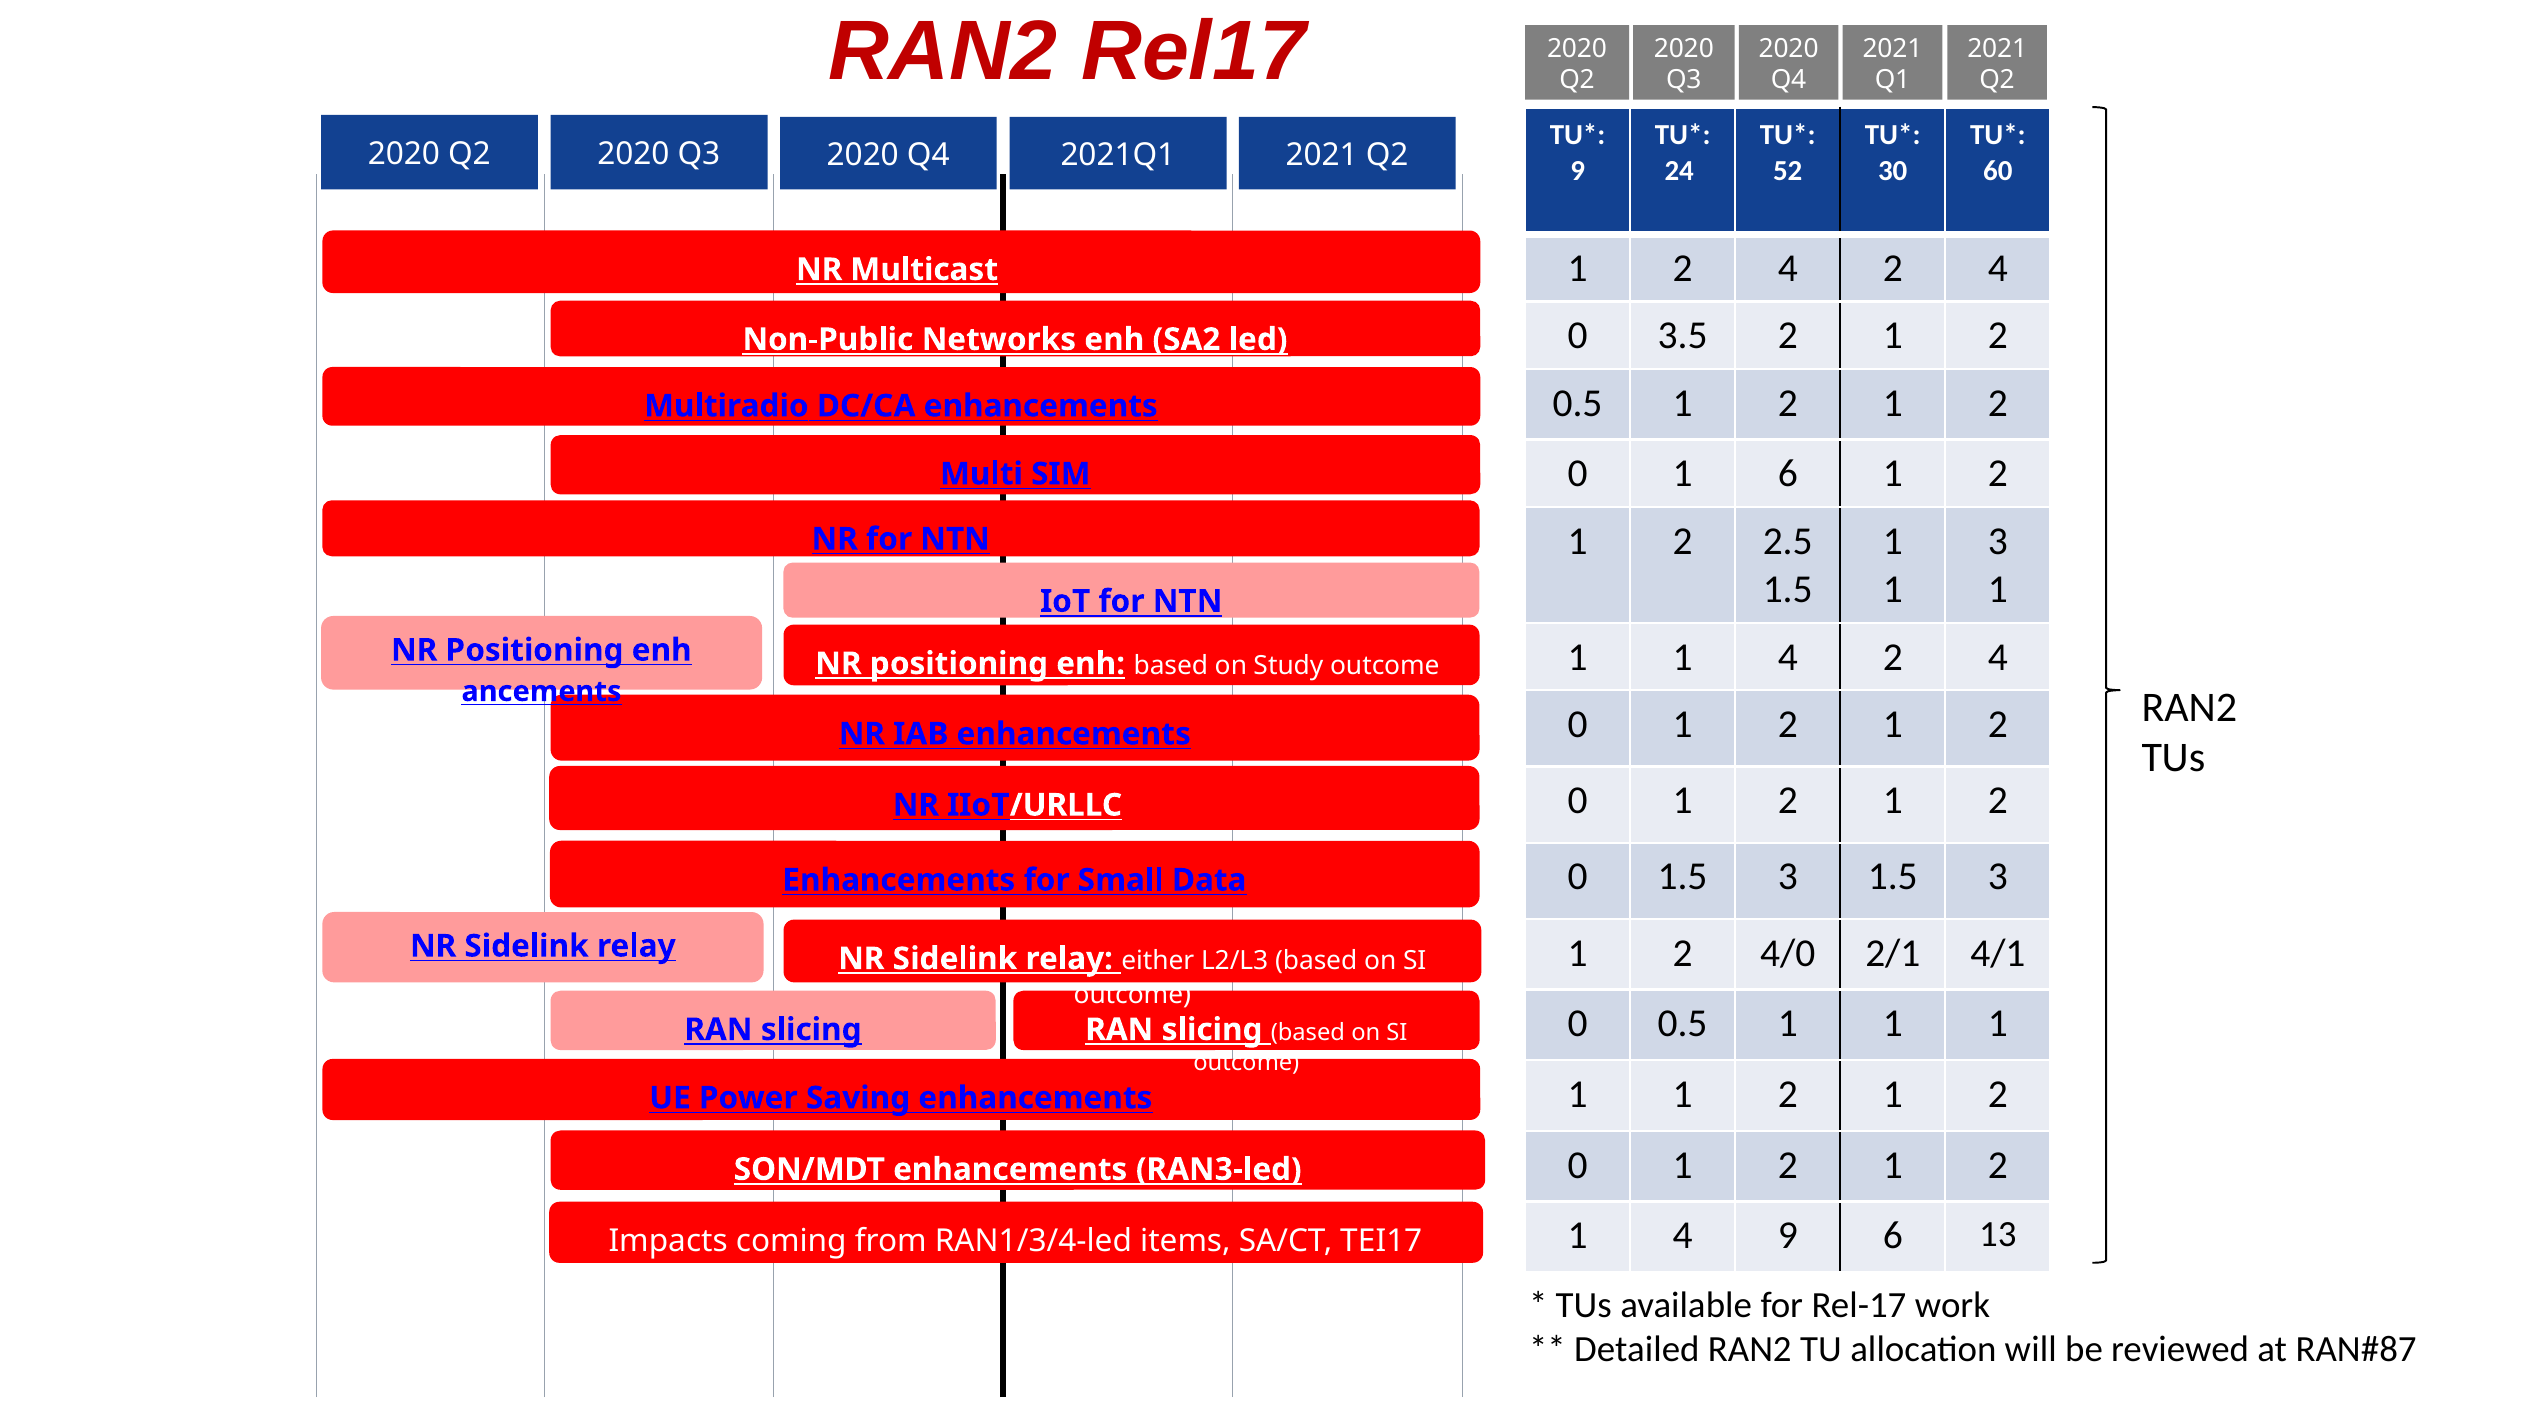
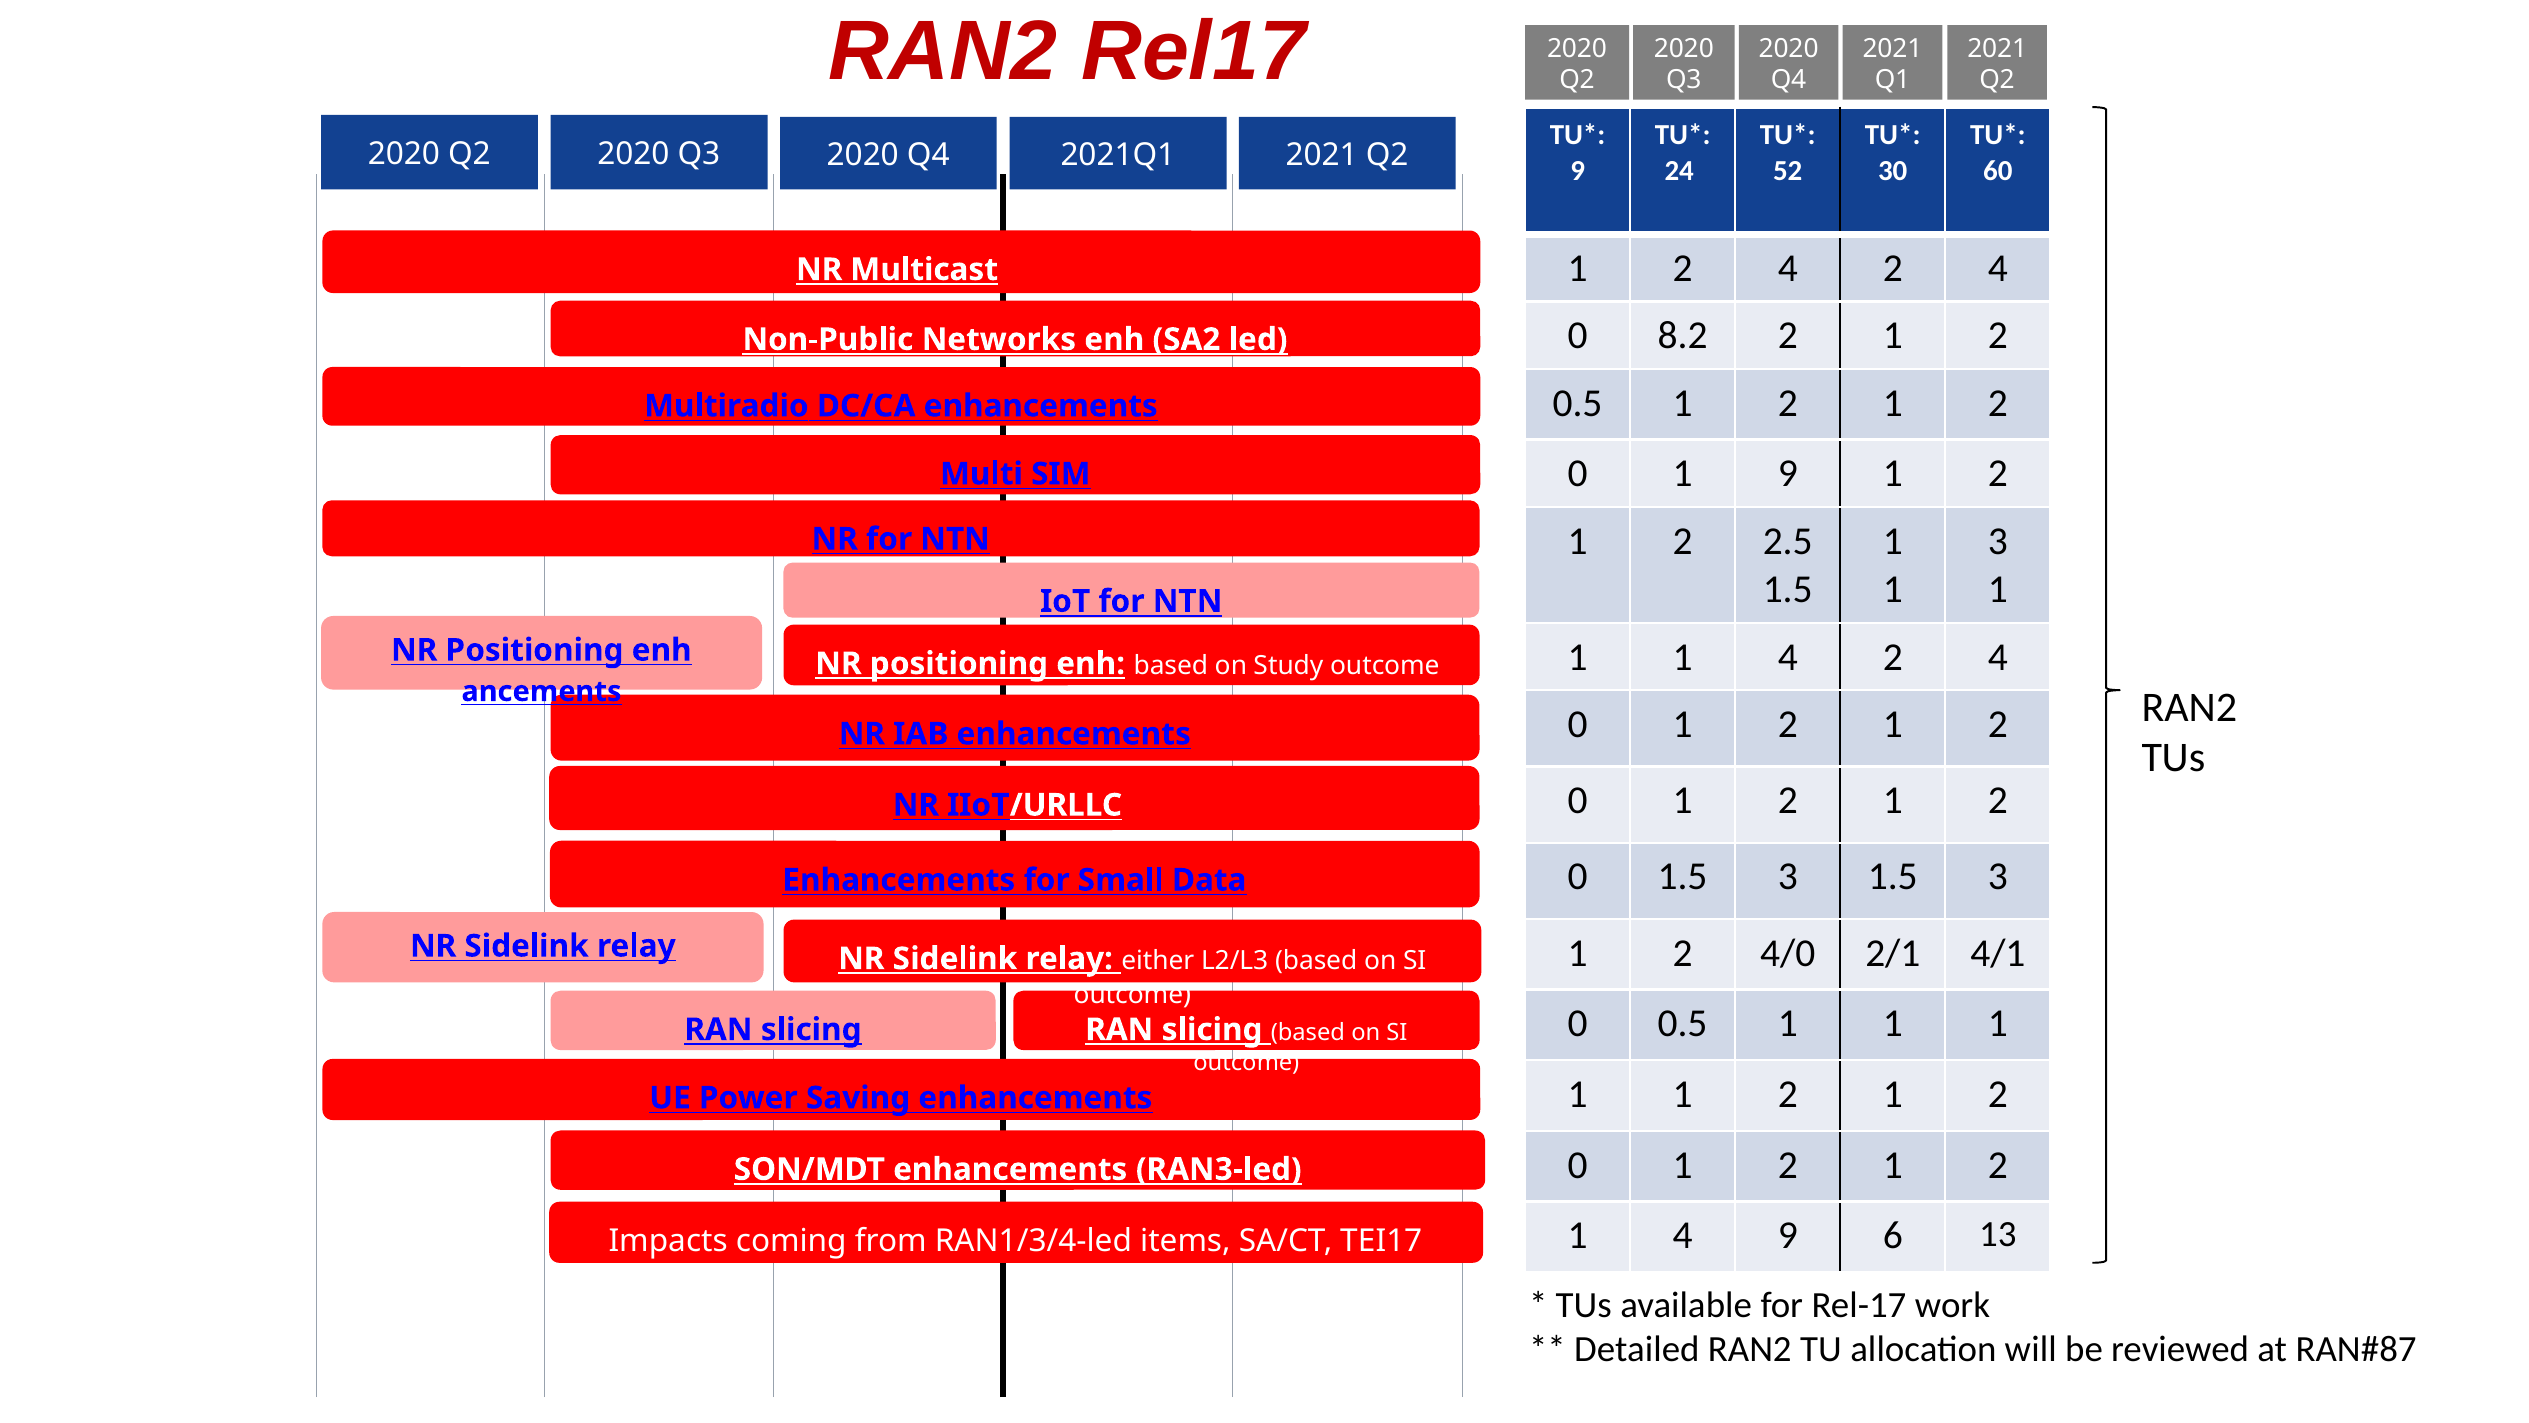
3.5: 3.5 -> 8.2 (1683, 335)
1 6: 6 -> 9 (1788, 474)
